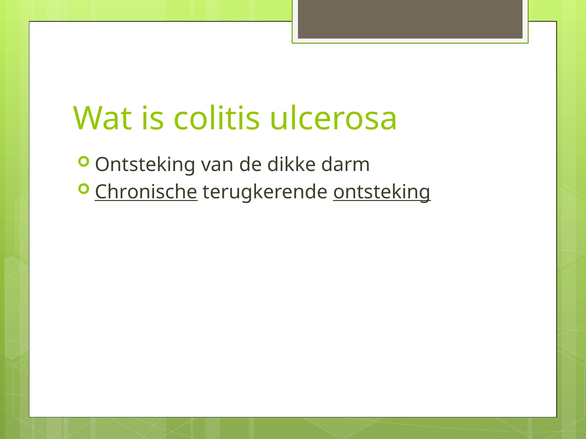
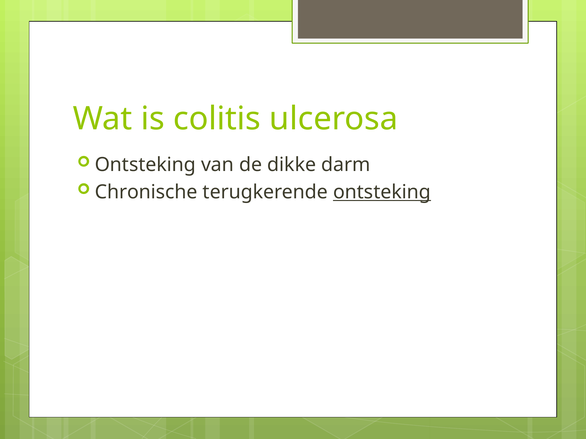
Chronische underline: present -> none (146, 192)
